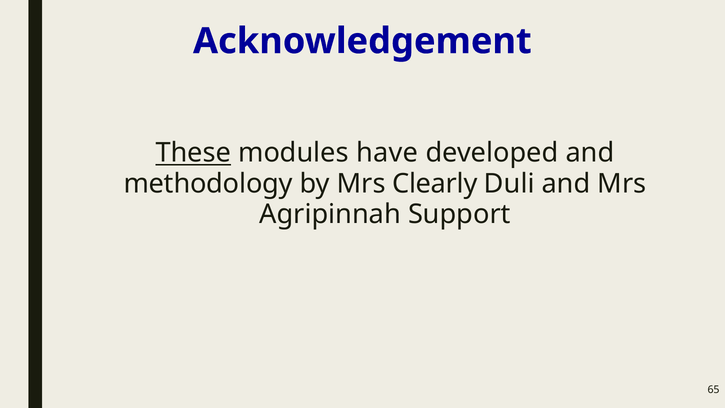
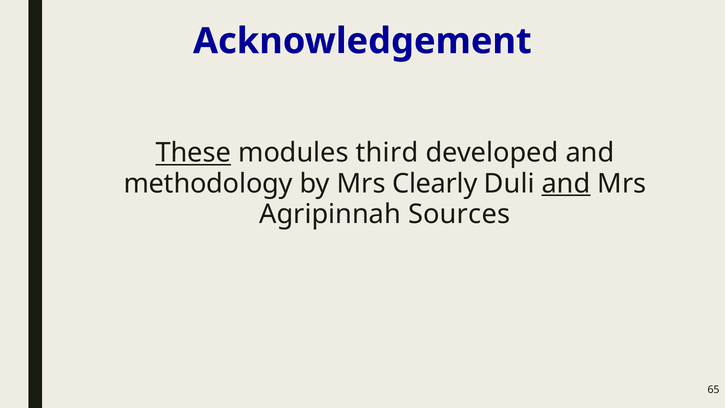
have: have -> third (387, 153)
and underline: none -> present (566, 184)
Support: Support -> Sources (459, 214)
